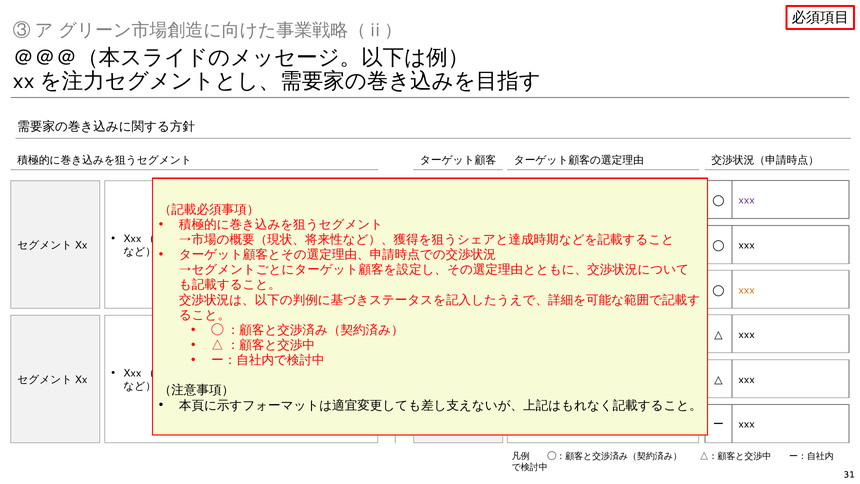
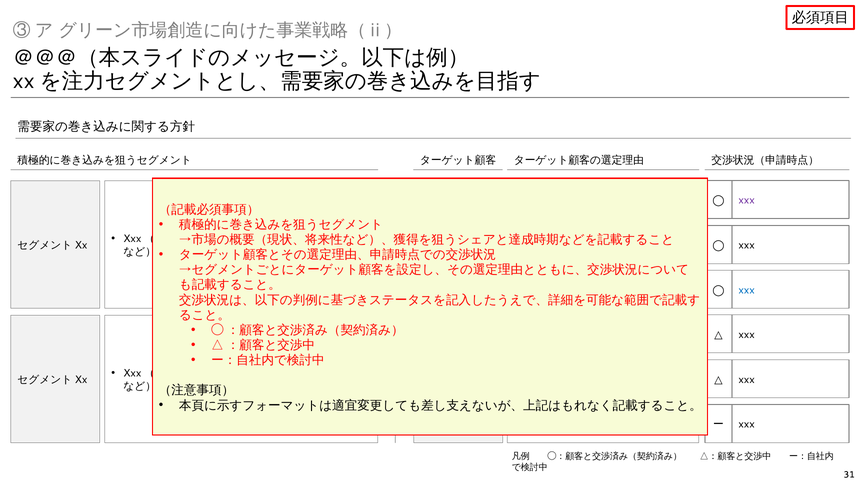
xxx colour: orange -> blue (747, 290)
